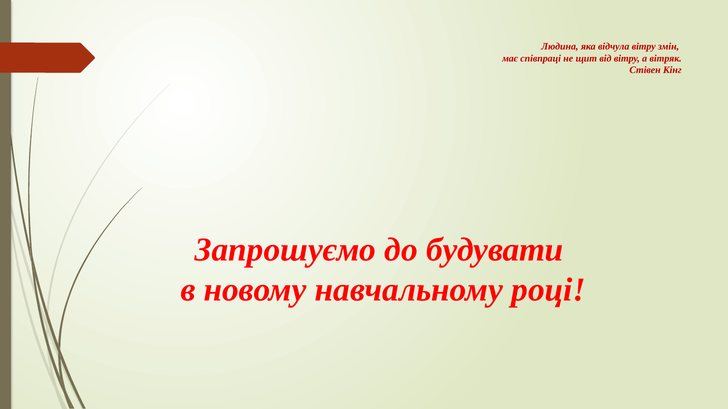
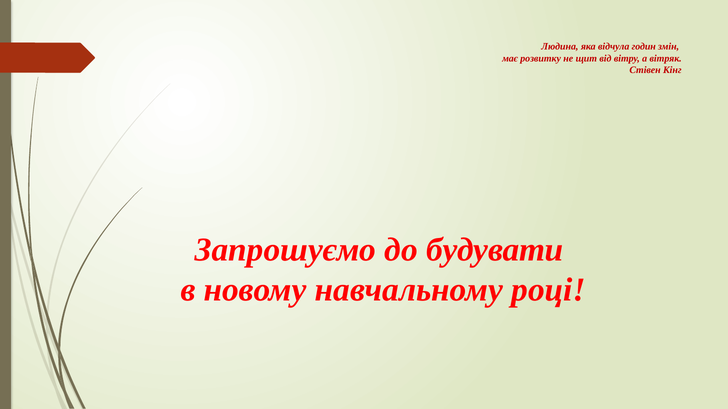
відчула вітру: вітру -> годин (644, 47)
співпраці: співпраці -> розвитку (541, 58)
